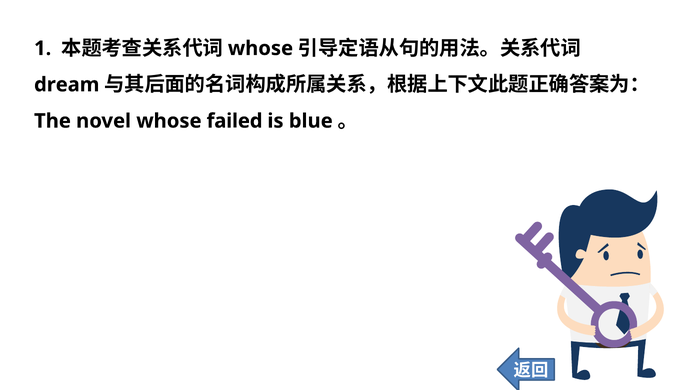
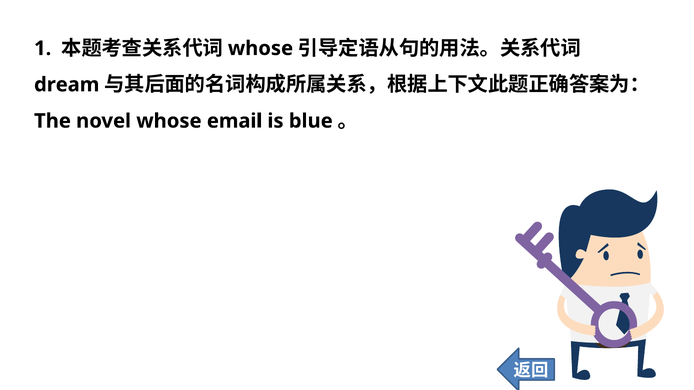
failed: failed -> email (235, 121)
